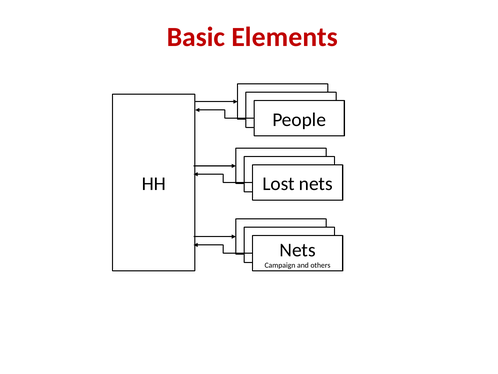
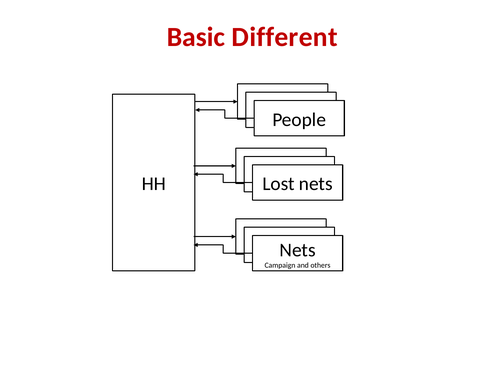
Elements: Elements -> Different (285, 37)
